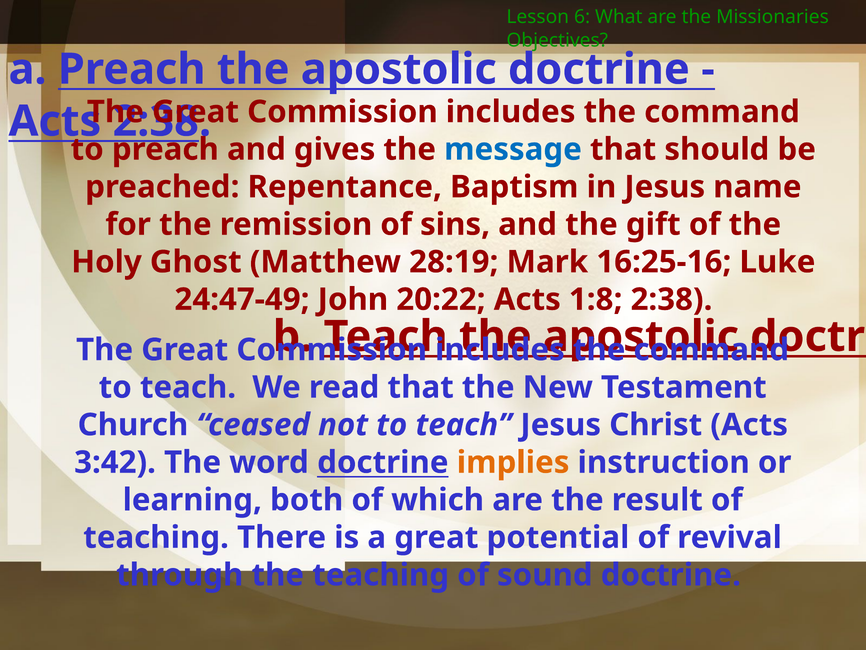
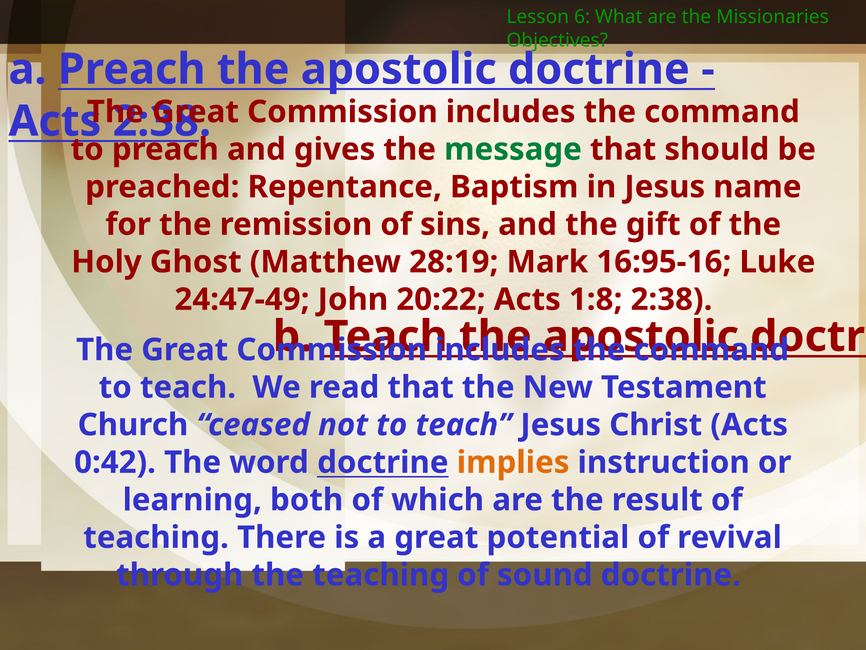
message colour: blue -> green (513, 149)
16:25-16: 16:25-16 -> 16:95-16 (664, 262)
3:42: 3:42 -> 0:42 (115, 462)
